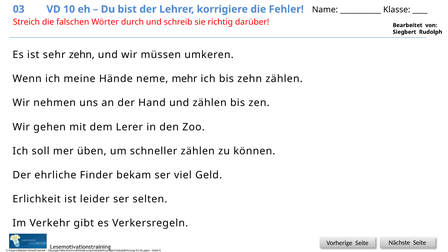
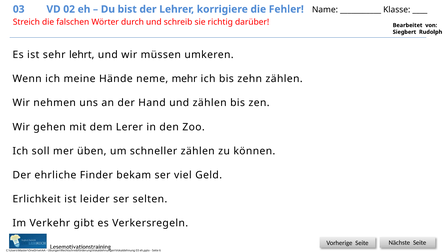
10: 10 -> 02 (69, 9)
sehr zehn: zehn -> lehrt (82, 55)
